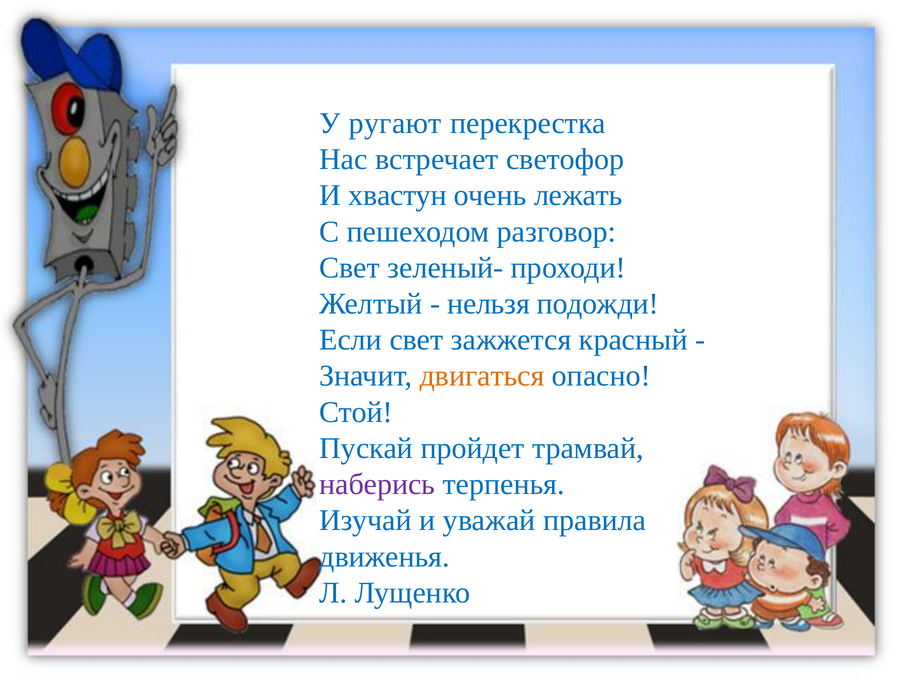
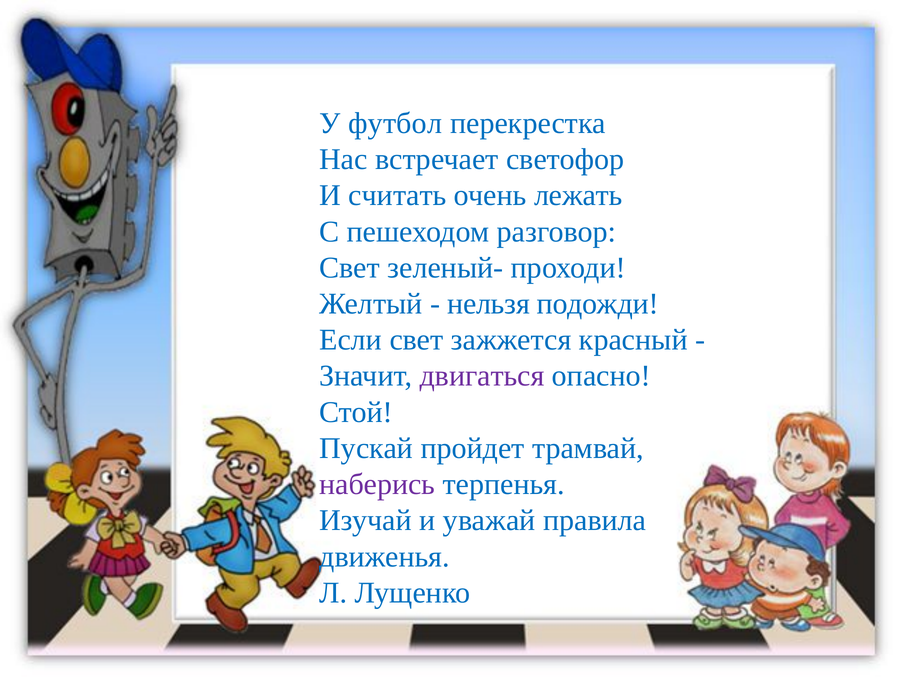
ругают: ругают -> футбол (395, 123)
хвастун: хвастун -> считать (397, 196)
двигаться colour: orange -> purple (482, 376)
